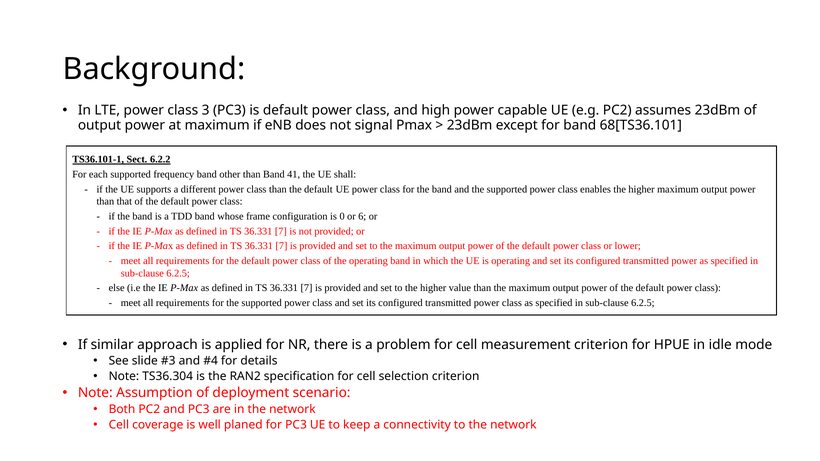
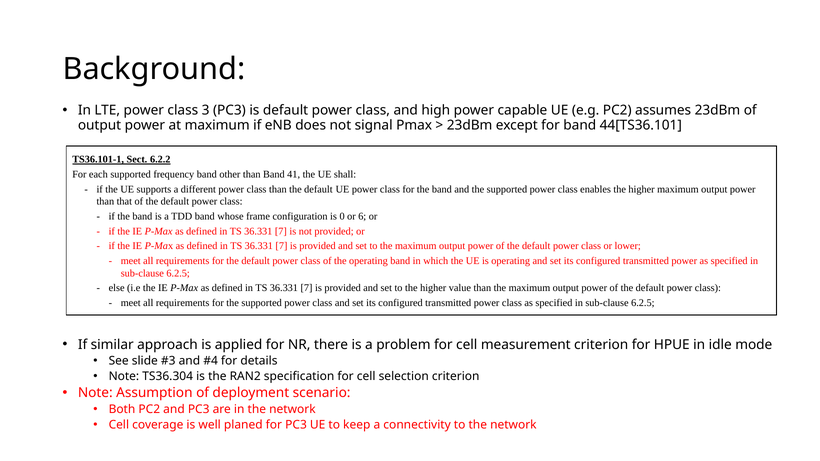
68[TS36.101: 68[TS36.101 -> 44[TS36.101 (641, 125)
